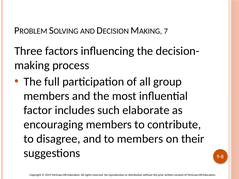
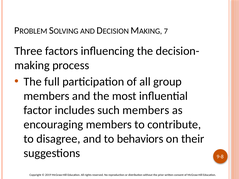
such elaborate: elaborate -> members (146, 110)
to members: members -> behaviors (140, 139)
